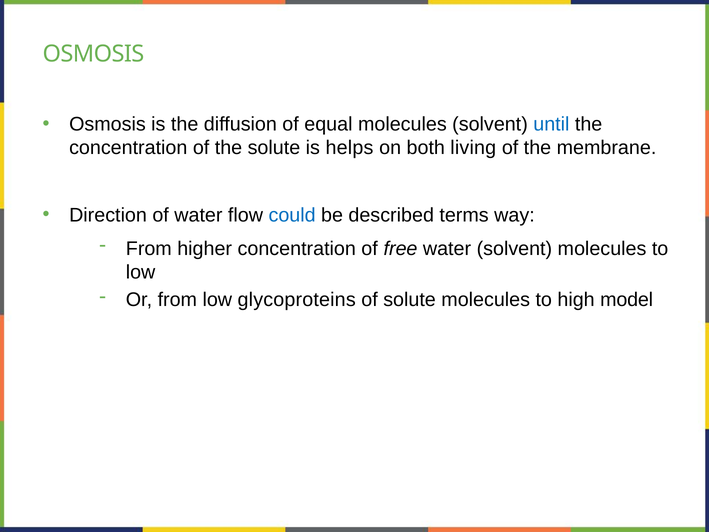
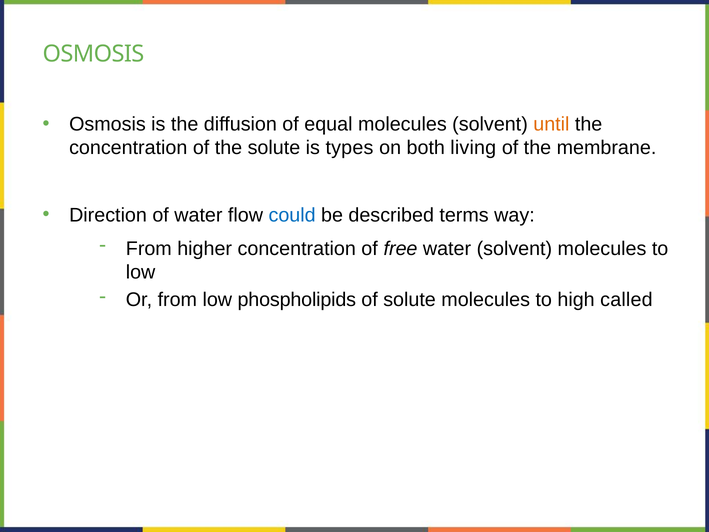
until colour: blue -> orange (551, 124)
helps: helps -> types (349, 148)
glycoproteins: glycoproteins -> phospholipids (297, 300)
model: model -> called (626, 300)
